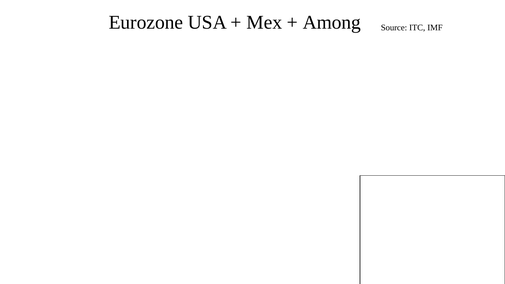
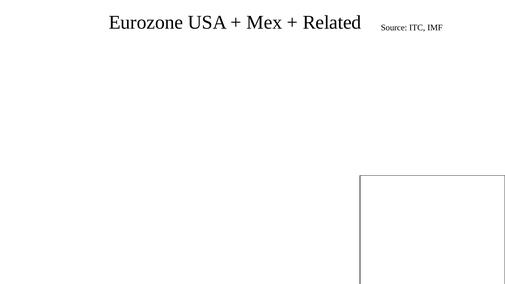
Among: Among -> Related (332, 23)
